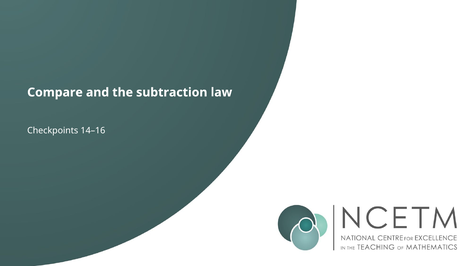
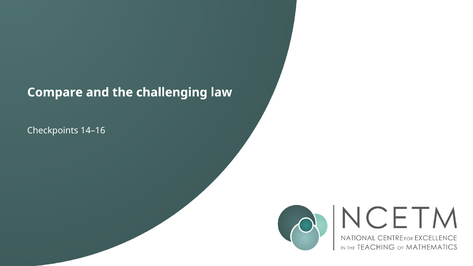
subtraction: subtraction -> challenging (172, 92)
